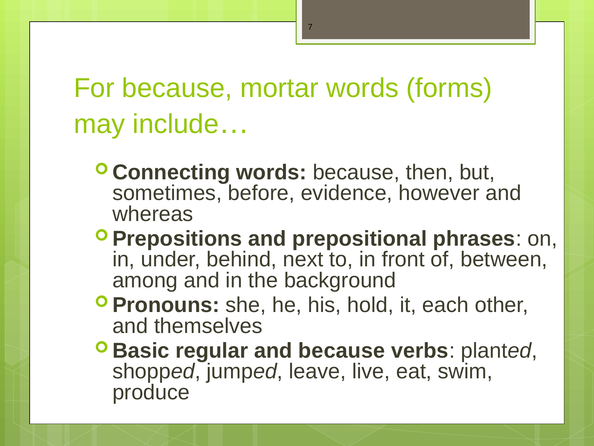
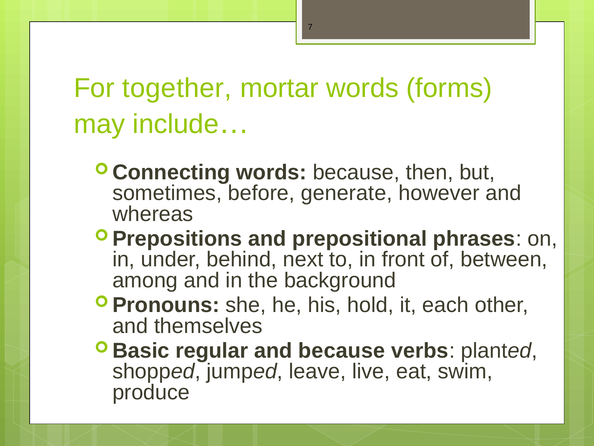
For because: because -> together (177, 88)
evidence: evidence -> generate (347, 193)
